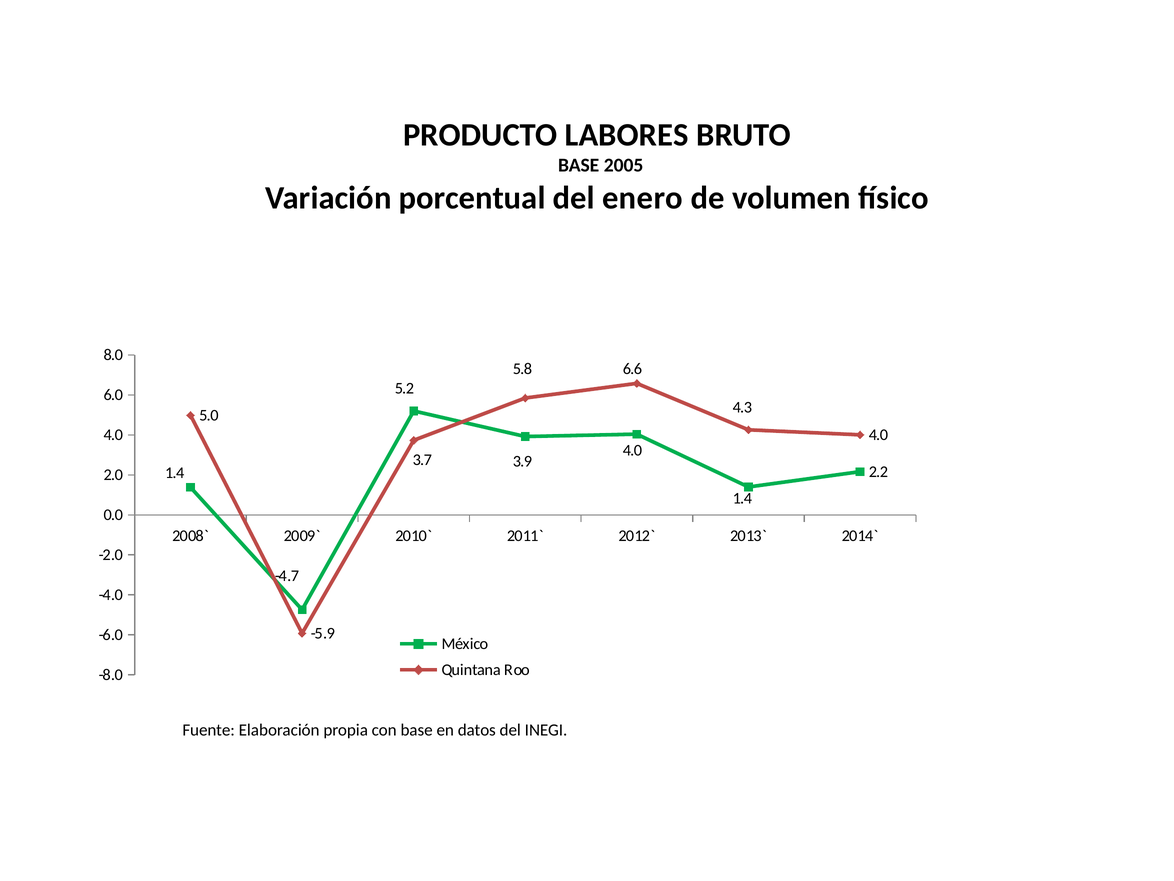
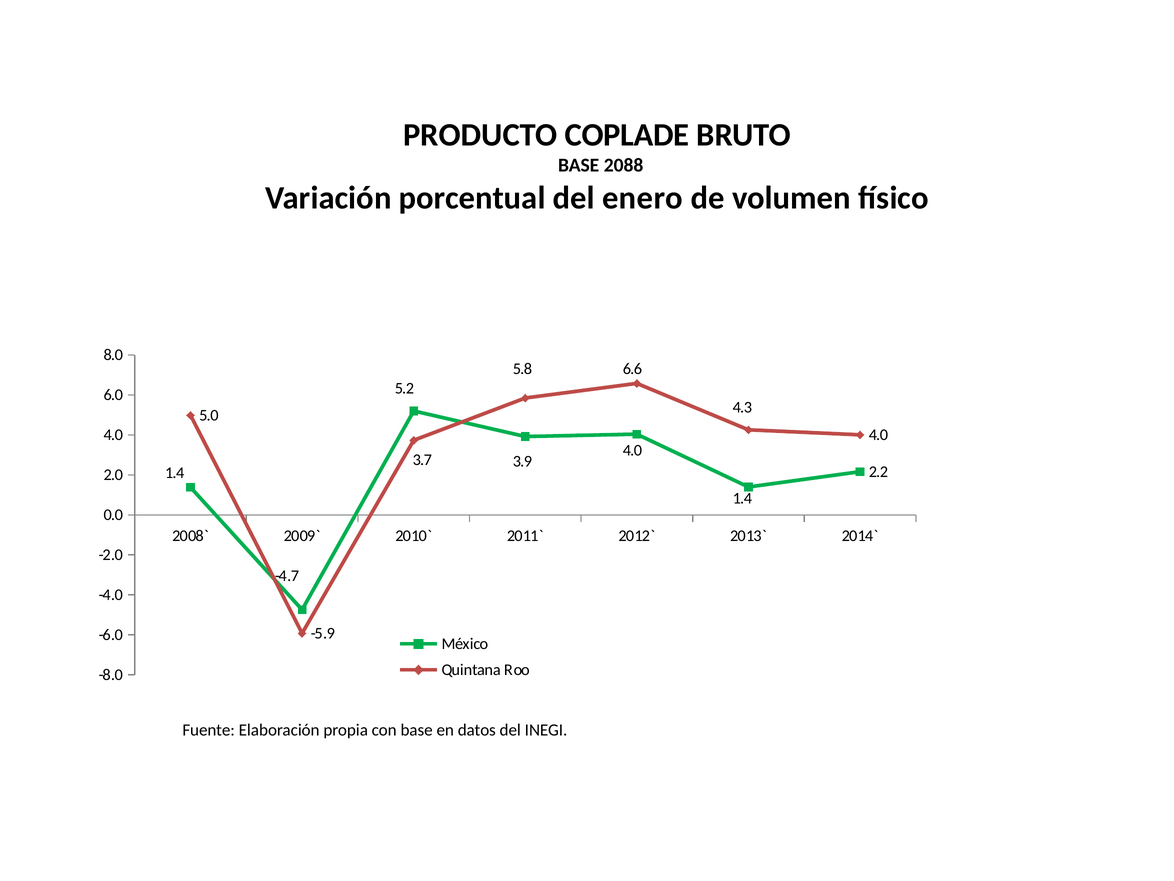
LABORES: LABORES -> COPLADE (627, 135)
2005: 2005 -> 2088 (624, 165)
